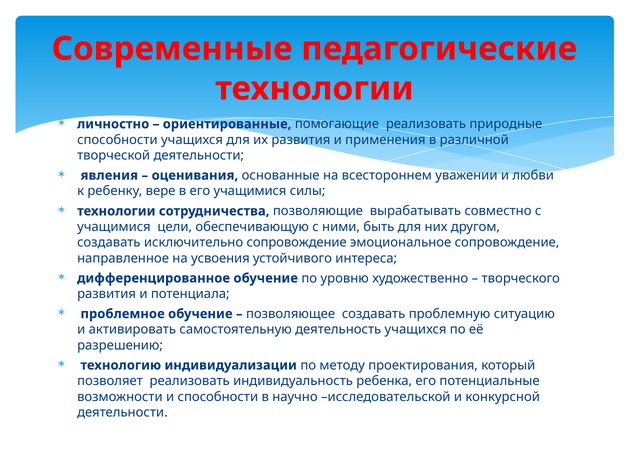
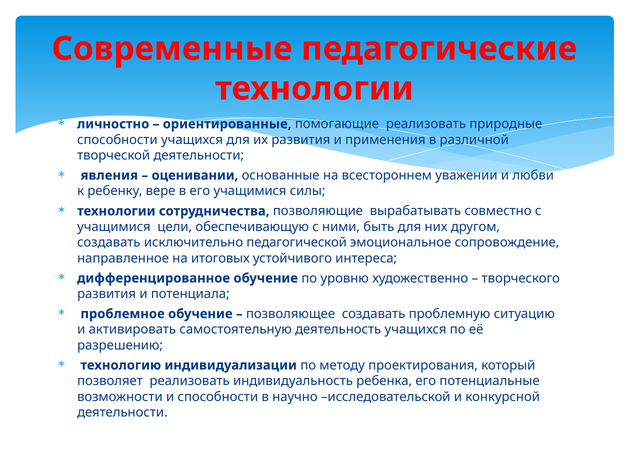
оценивания: оценивания -> оценивании (195, 175)
исключительно сопровождение: сопровождение -> педагогической (297, 242)
усвоения: усвоения -> итоговых (220, 258)
